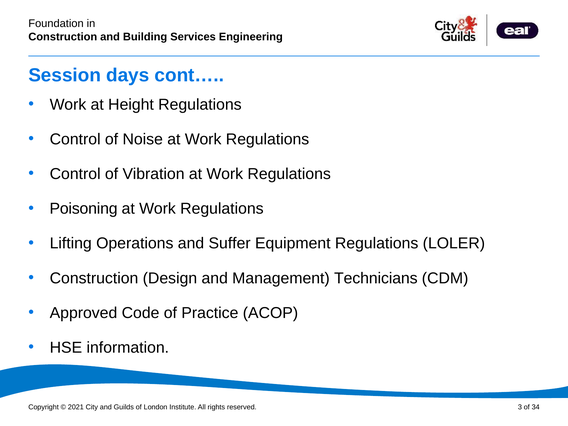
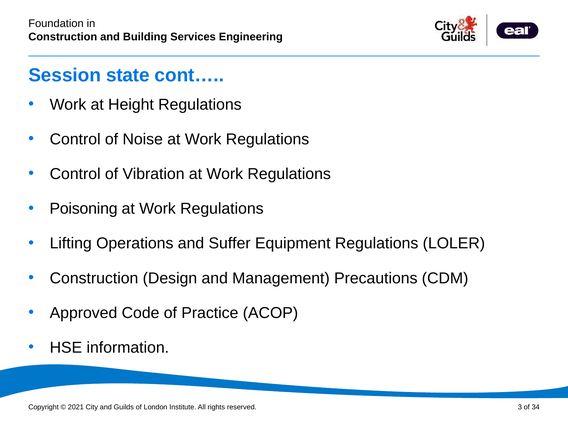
days: days -> state (128, 75)
Technicians: Technicians -> Precautions (376, 278)
